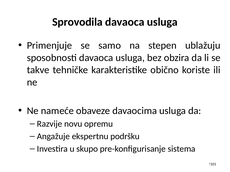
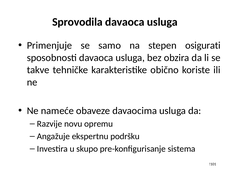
ublažuju: ublažuju -> osigurati (203, 46)
